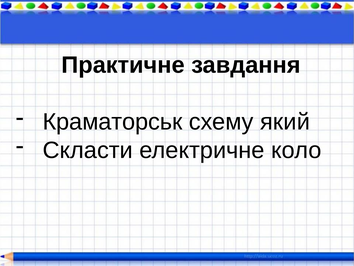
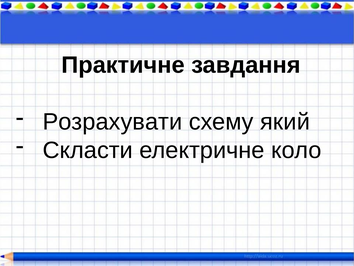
Краматорськ: Краматорськ -> Розрахувати (112, 122)
